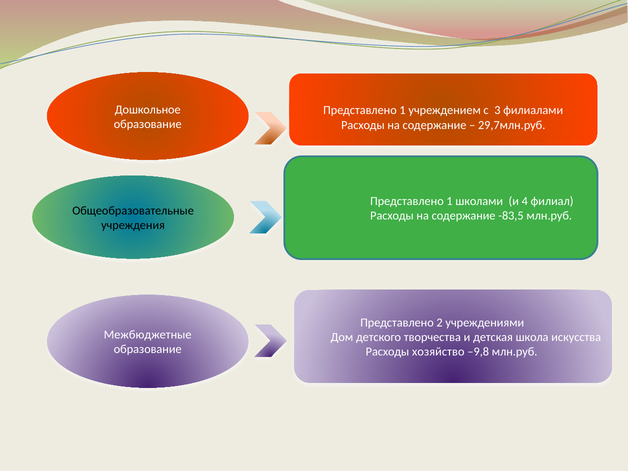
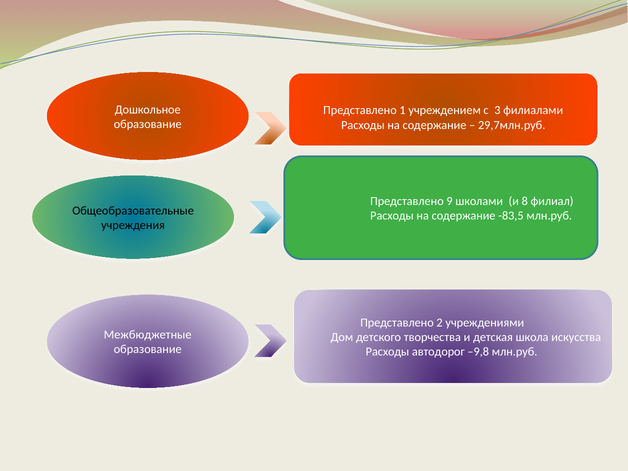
1: 1 -> 9 (450, 201)
4: 4 -> 8 (525, 201)
хозяйство: хозяйство -> автодорог (438, 352)
